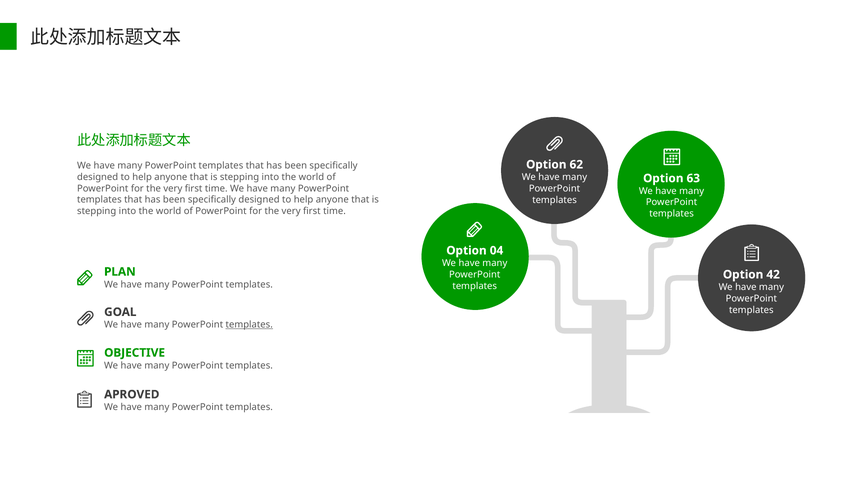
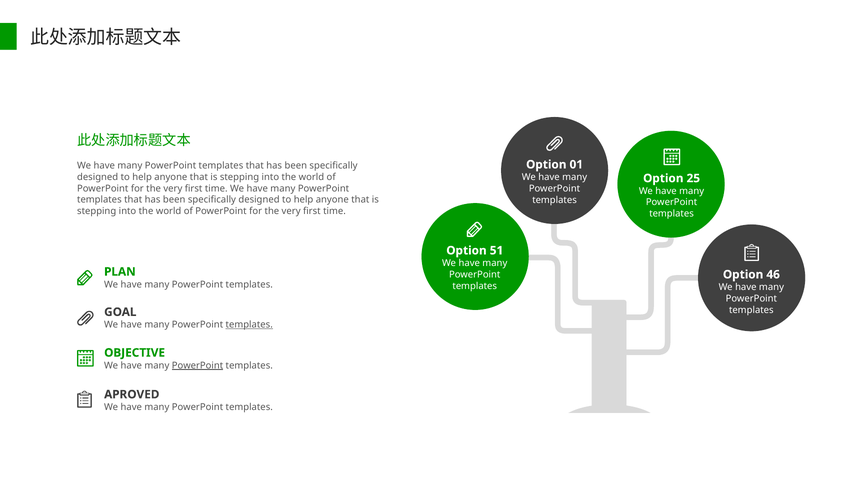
62: 62 -> 01 (576, 164)
63: 63 -> 25 (693, 178)
04: 04 -> 51 (497, 250)
42: 42 -> 46 (773, 274)
PowerPoint underline: none -> present (197, 365)
